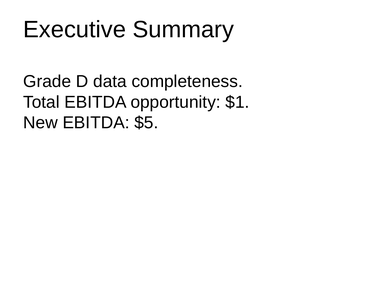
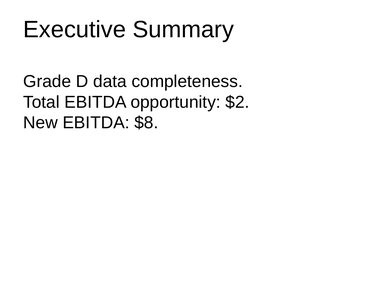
$1: $1 -> $2 (237, 102)
$5: $5 -> $8 (146, 123)
